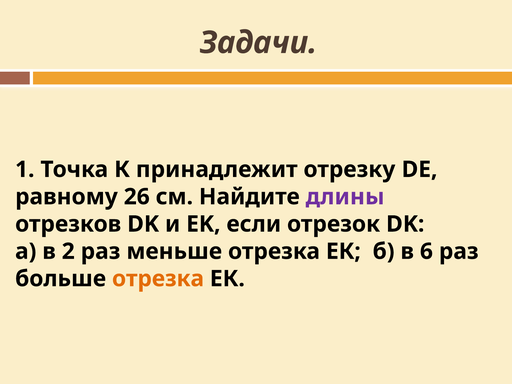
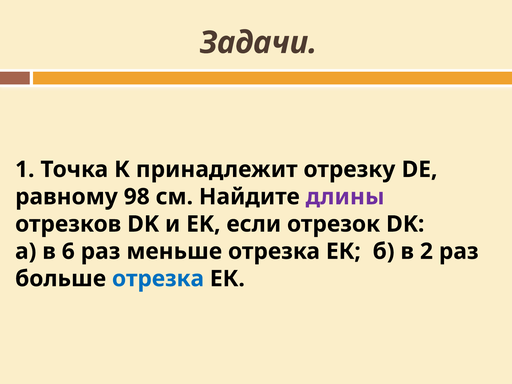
26: 26 -> 98 (137, 197)
2: 2 -> 6 (68, 251)
6: 6 -> 2 (426, 251)
отрезка colour: orange -> blue (158, 279)
